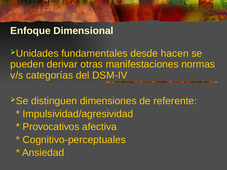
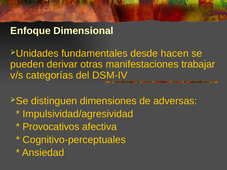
normas: normas -> trabajar (198, 64)
referente: referente -> adversas (175, 101)
